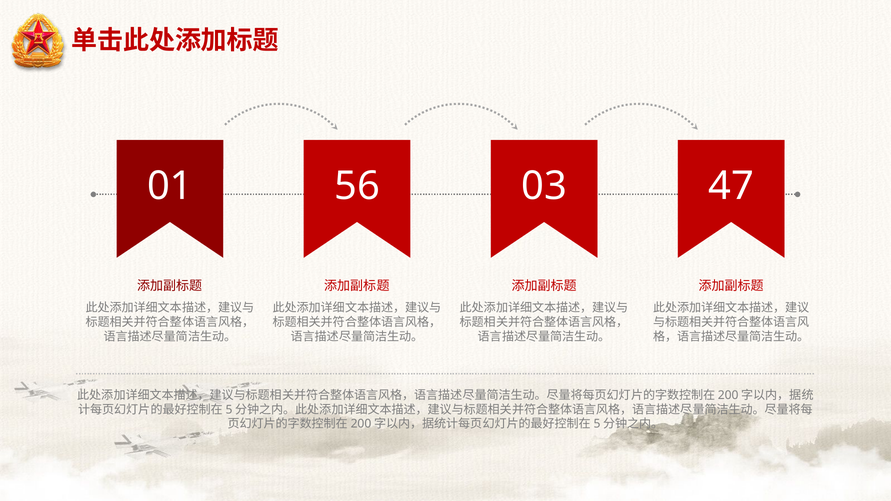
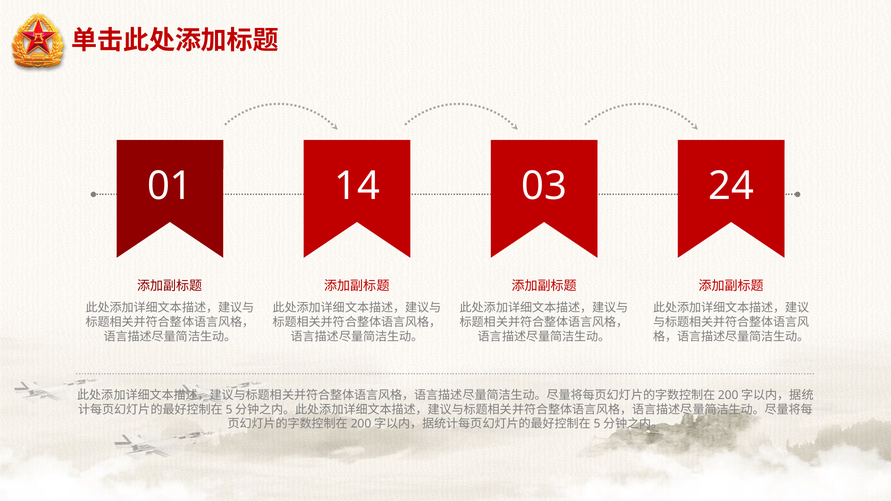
56: 56 -> 14 (357, 186)
47: 47 -> 24 (731, 186)
